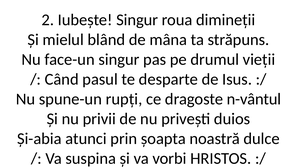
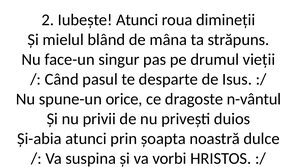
Iubește Singur: Singur -> Atunci (137, 20)
rupți: rupți -> orice (124, 99)
